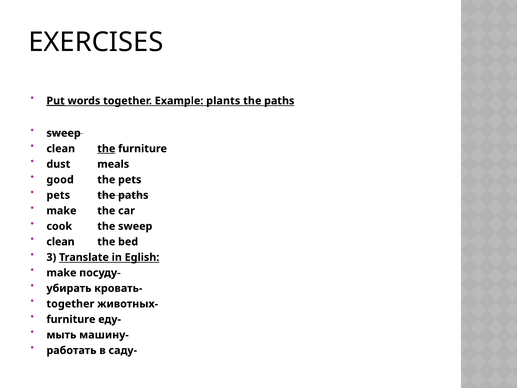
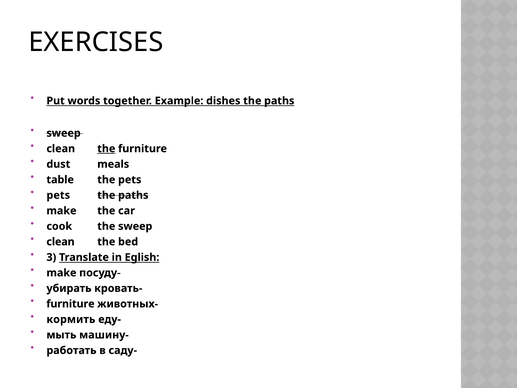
Put underline: present -> none (56, 101)
plants: plants -> dishes (223, 101)
good: good -> table (60, 180)
together: together -> furniture (70, 304)
furniture: furniture -> кормить (71, 319)
